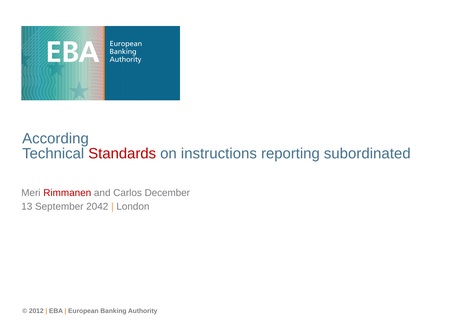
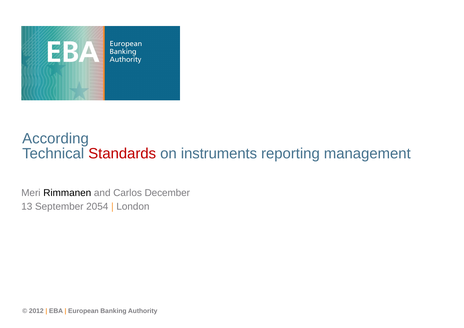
instructions: instructions -> instruments (219, 154)
subordinated: subordinated -> management (367, 154)
Rimmanen colour: red -> black (67, 193)
2042: 2042 -> 2054 (97, 207)
